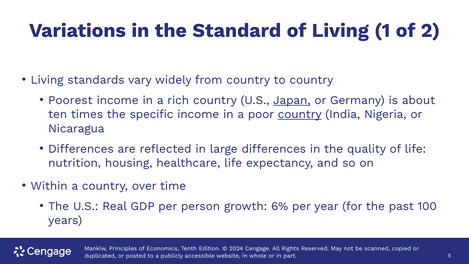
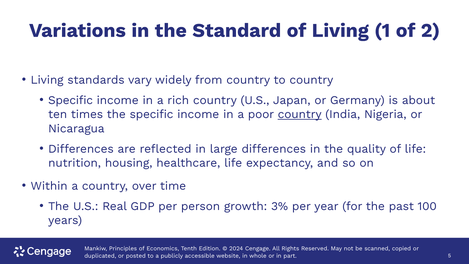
Poorest: Poorest -> Specific (71, 100)
Japan underline: present -> none (292, 100)
6%: 6% -> 3% (280, 206)
